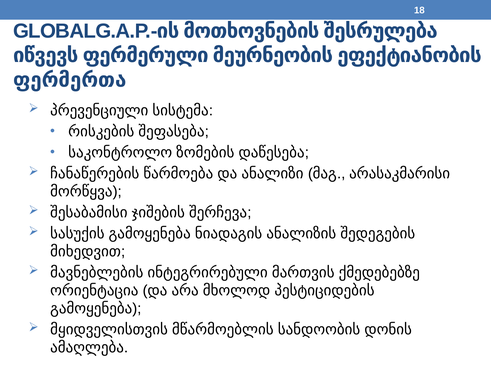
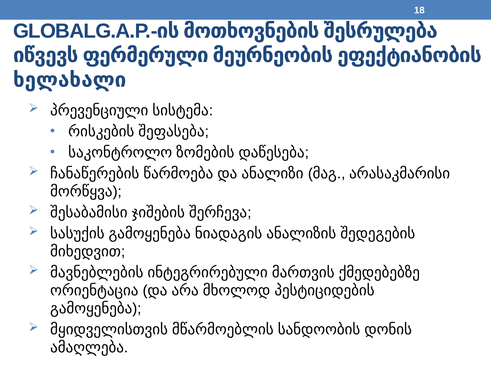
ფერმერთა: ფერმერთა -> ხელახალი (70, 80)
